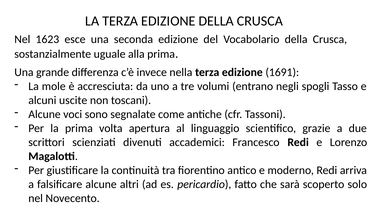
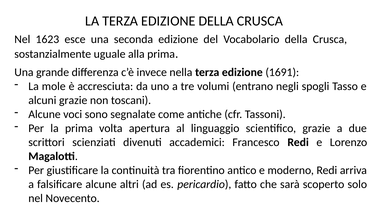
alcuni uscite: uscite -> grazie (73, 100)
